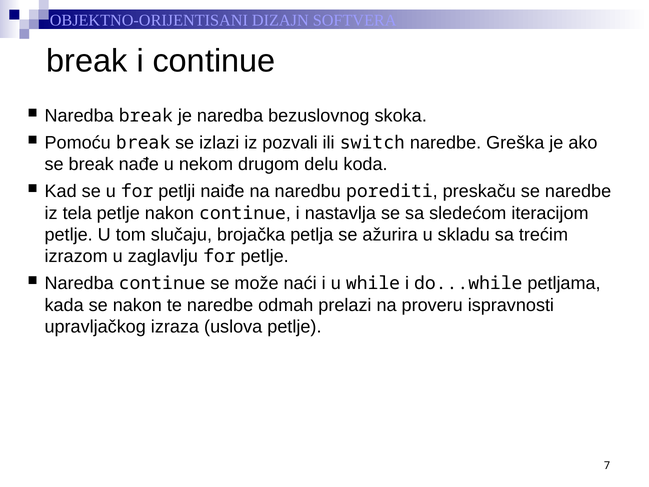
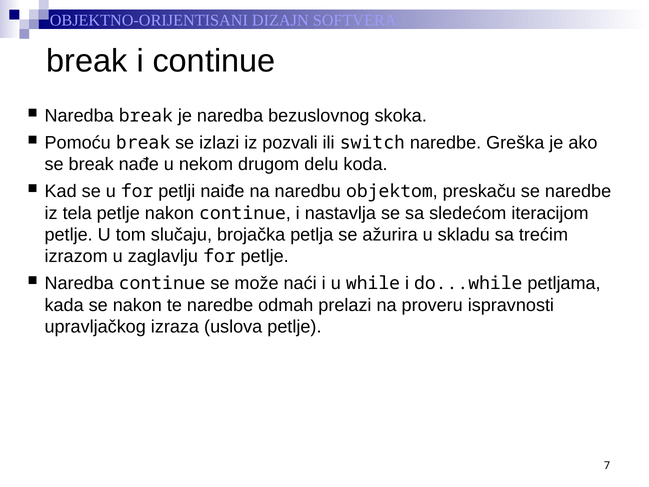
porediti: porediti -> objektom (389, 191)
